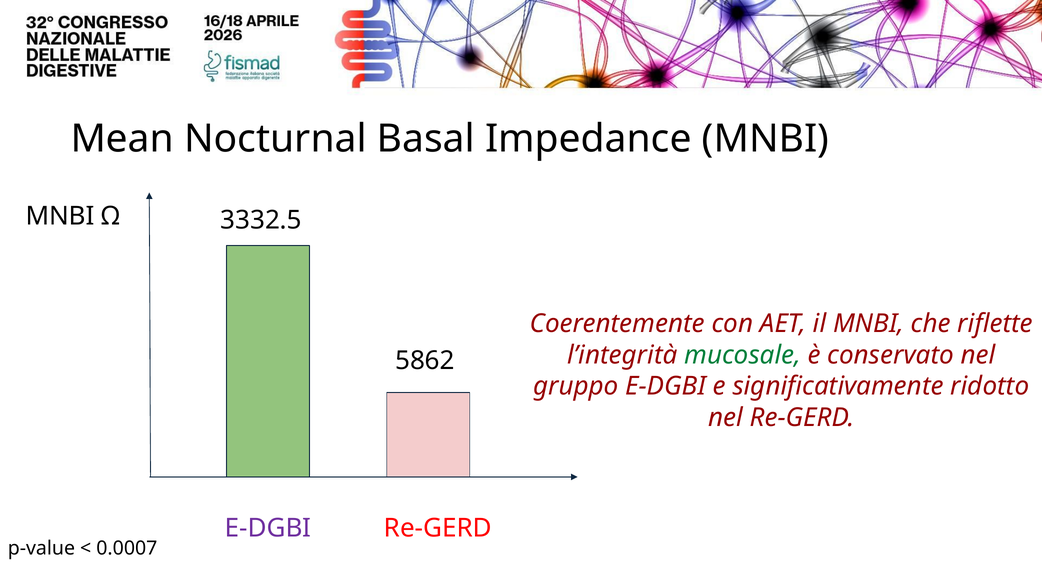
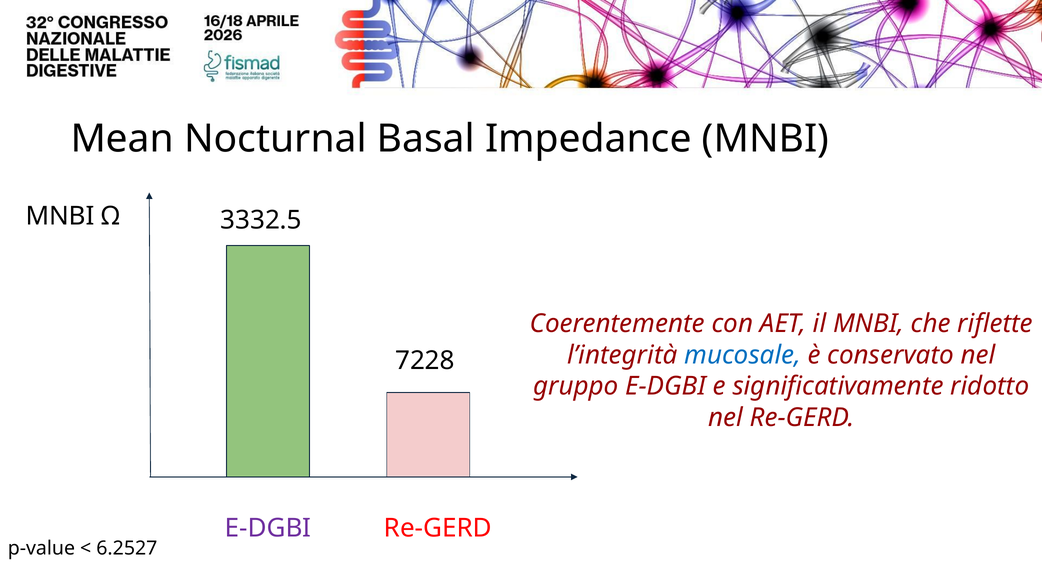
mucosale colour: green -> blue (743, 355)
5862: 5862 -> 7228 (425, 361)
0.0007: 0.0007 -> 6.2527 (127, 548)
